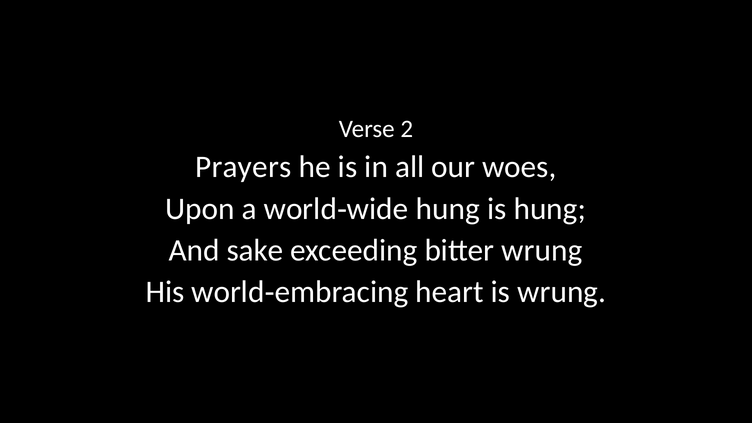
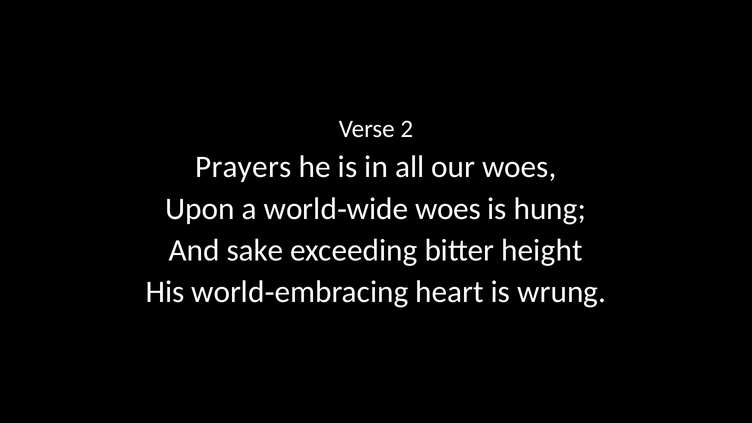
hung: hung -> woes (448, 209)
bitter wrung: wrung -> height (542, 250)
